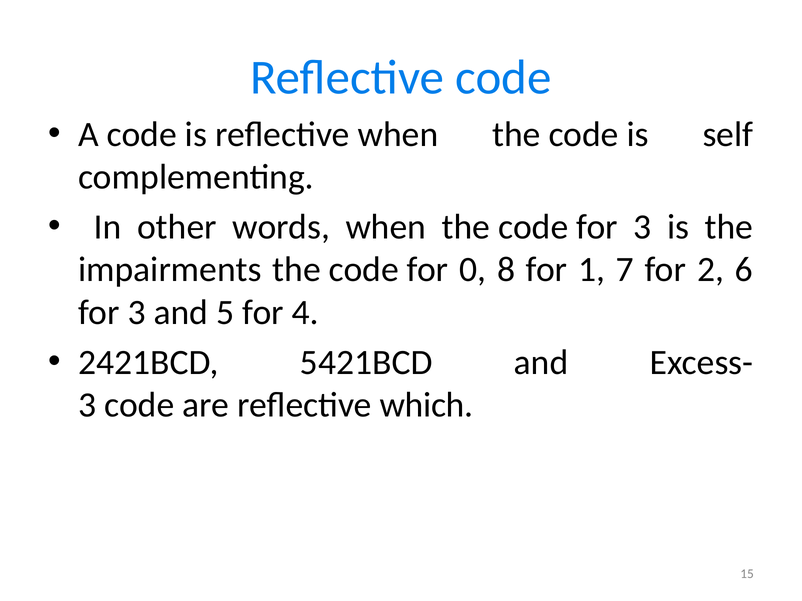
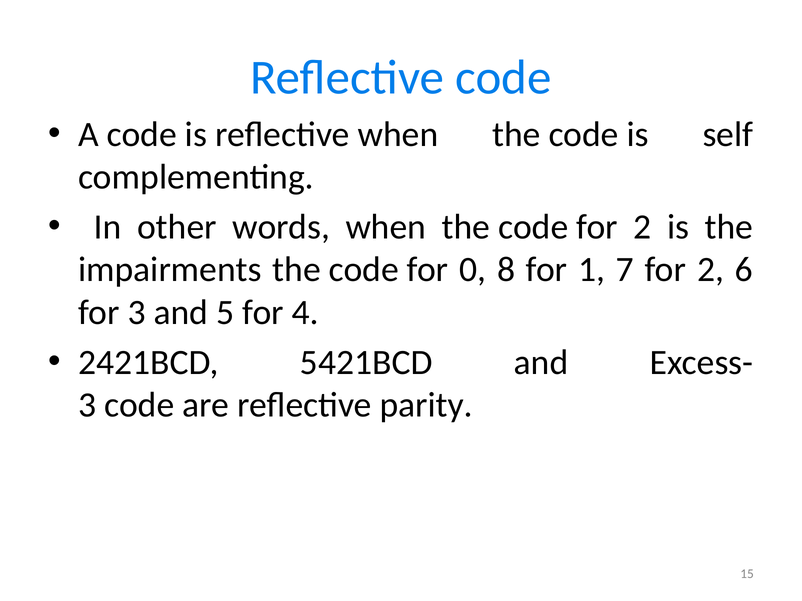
code for 3: 3 -> 2 (642, 227)
which: which -> parity (426, 405)
